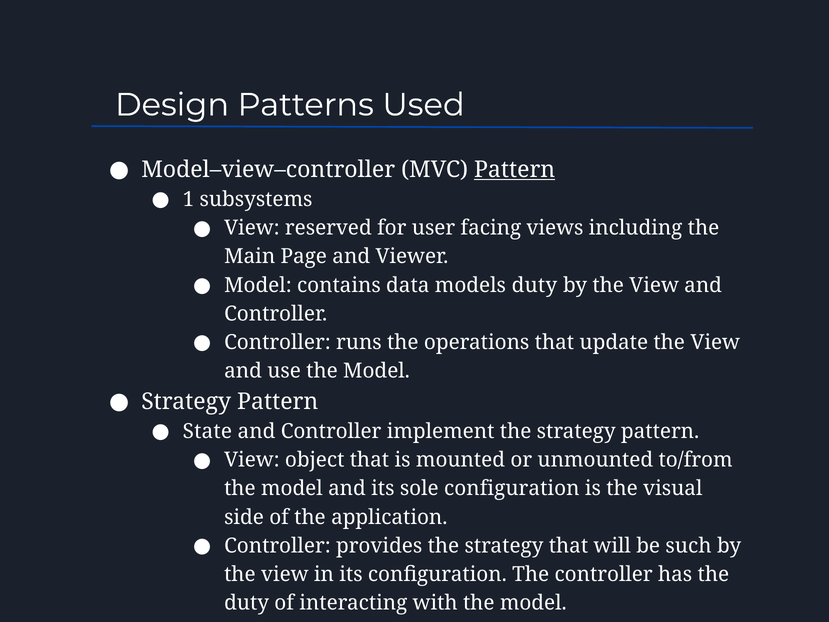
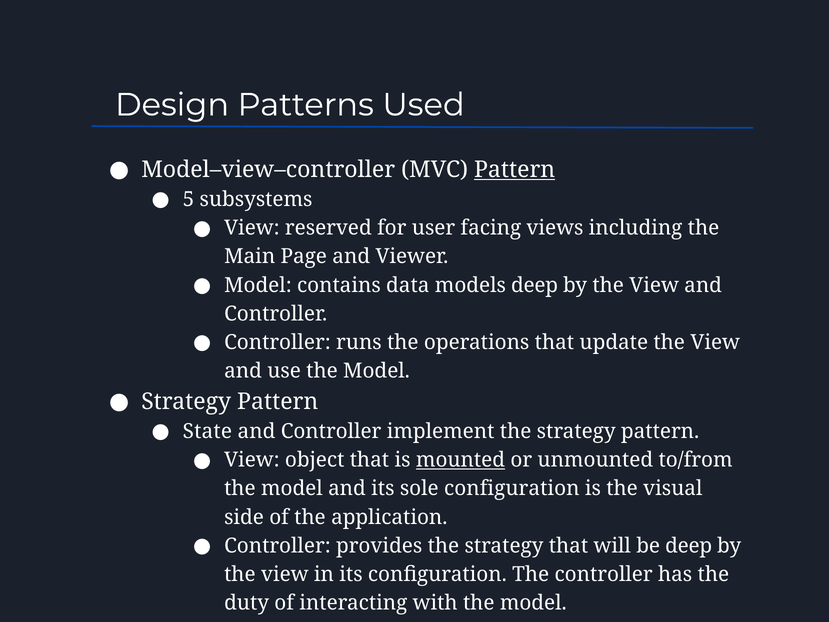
1: 1 -> 5 (188, 199)
models duty: duty -> deep (535, 285)
mounted underline: none -> present (460, 460)
be such: such -> deep (689, 546)
